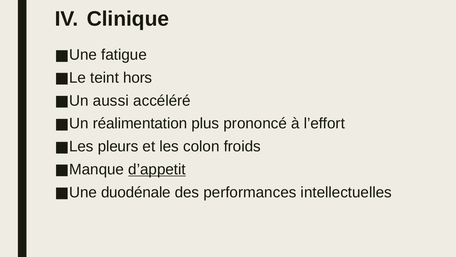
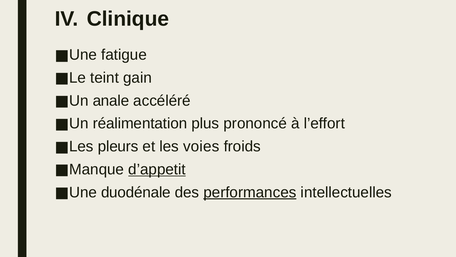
hors: hors -> gain (138, 78)
aussi: aussi -> anale (111, 100)
colon: colon -> voies (201, 146)
performances underline: none -> present (250, 192)
